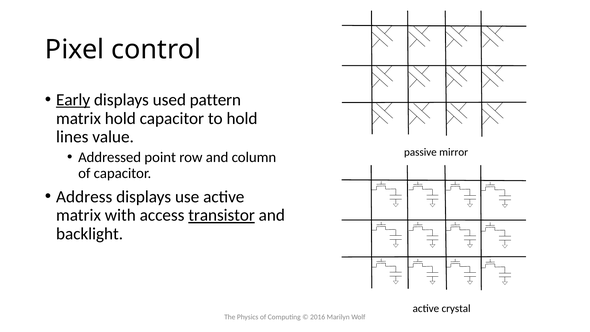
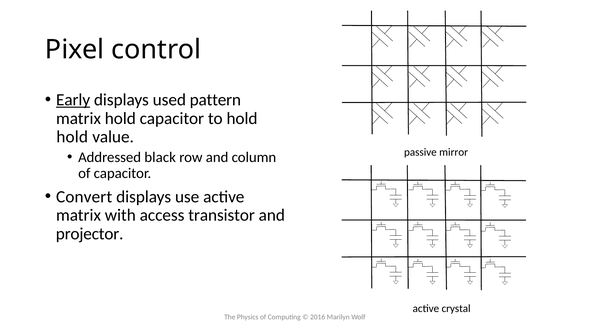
lines: lines -> hold (72, 137)
point: point -> black (160, 157)
Address: Address -> Convert (84, 197)
transistor underline: present -> none (222, 215)
backlight: backlight -> projector (90, 234)
